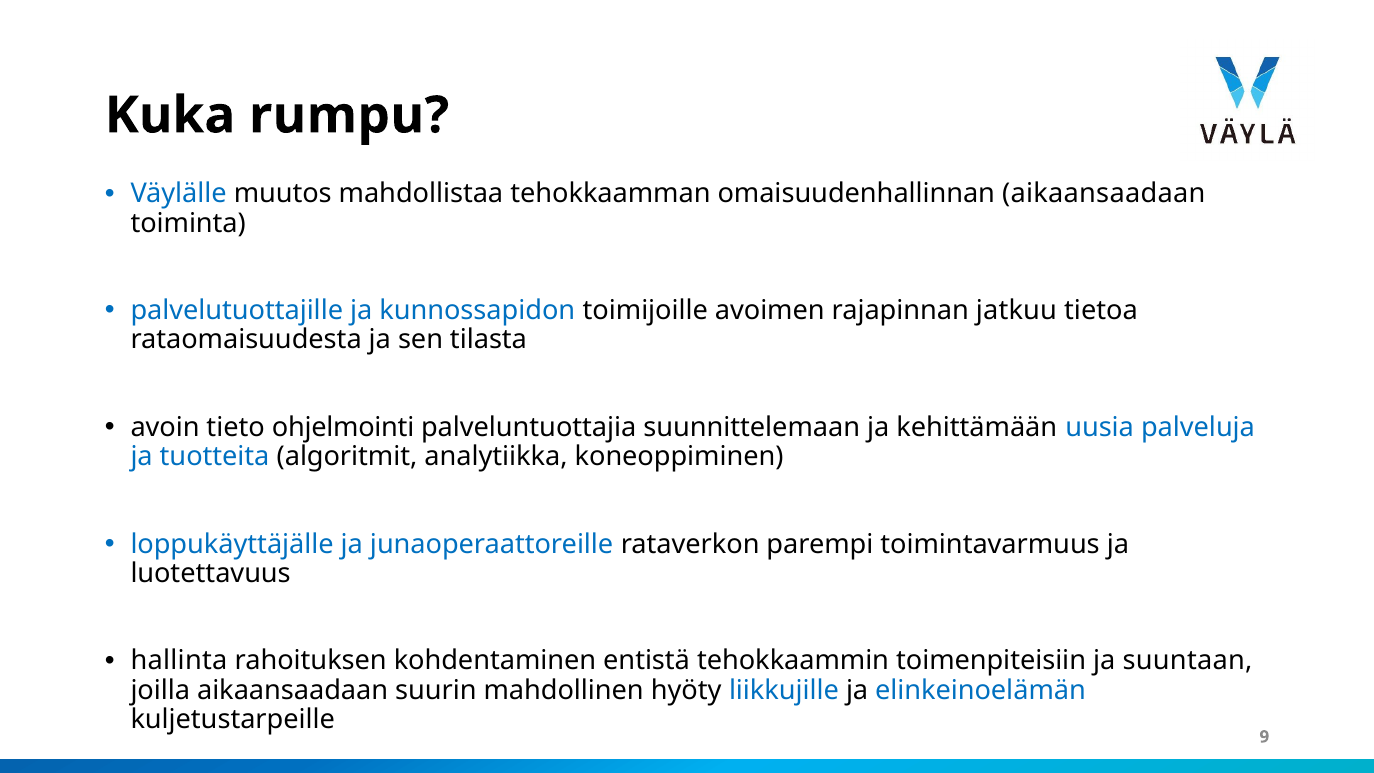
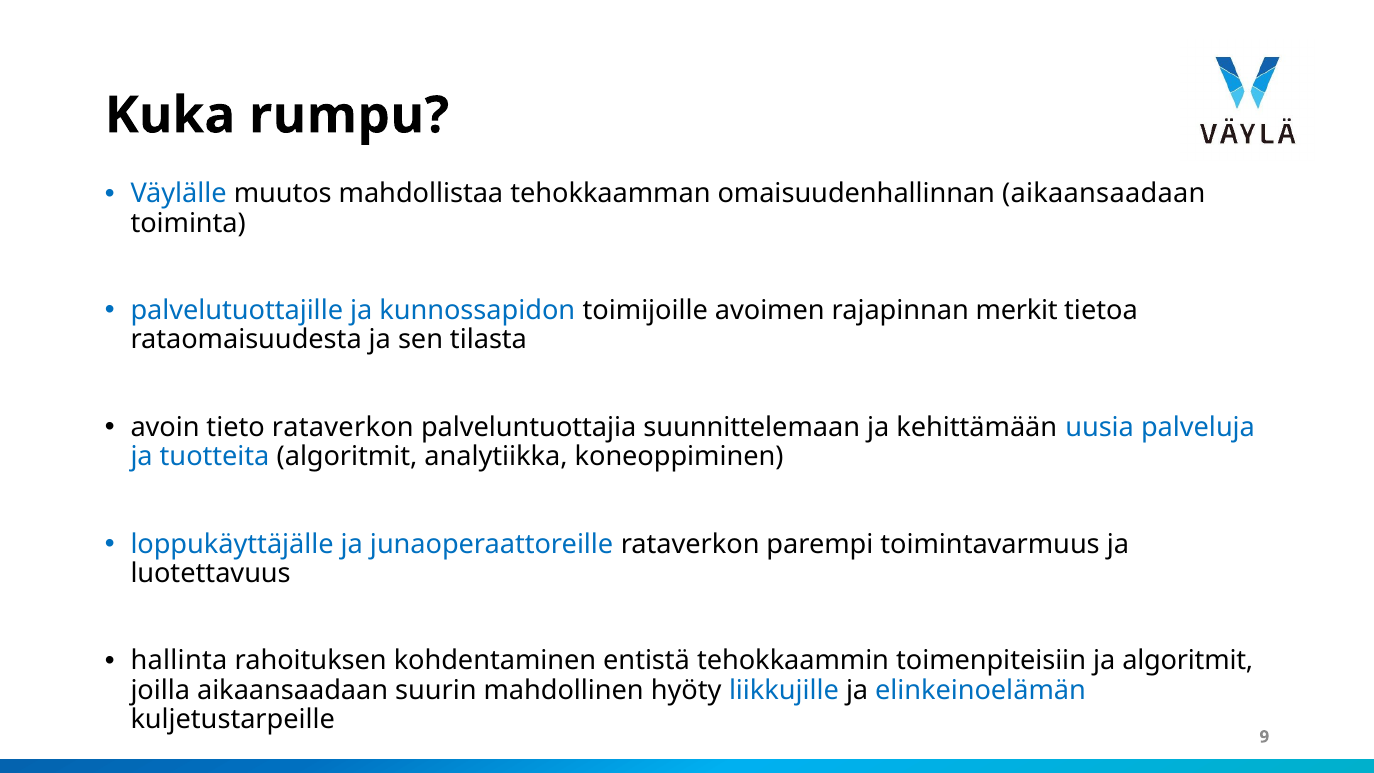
jatkuu: jatkuu -> merkit (1017, 311)
tieto ohjelmointi: ohjelmointi -> rataverkon (343, 427)
ja suuntaan: suuntaan -> algoritmit (1188, 661)
